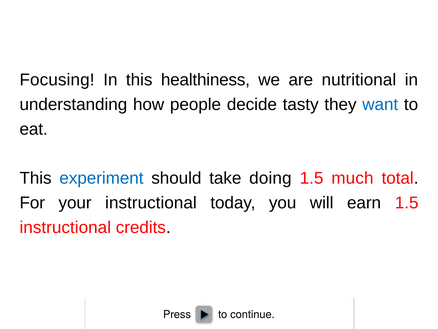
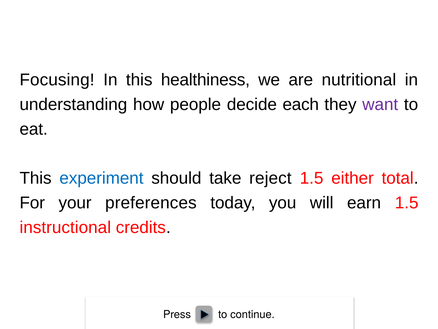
tasty: tasty -> each (301, 104)
want colour: blue -> purple (380, 104)
doing: doing -> reject (270, 178)
much: much -> either (353, 178)
your instructional: instructional -> preferences (151, 202)
